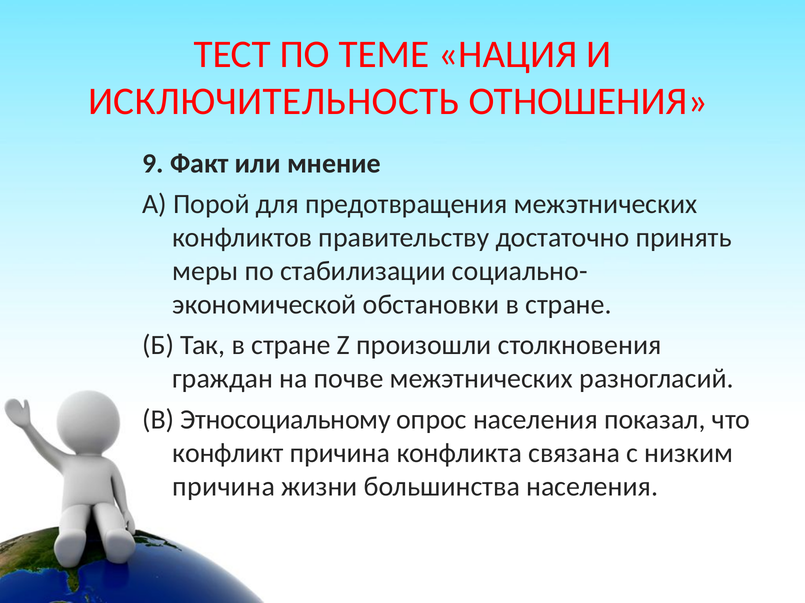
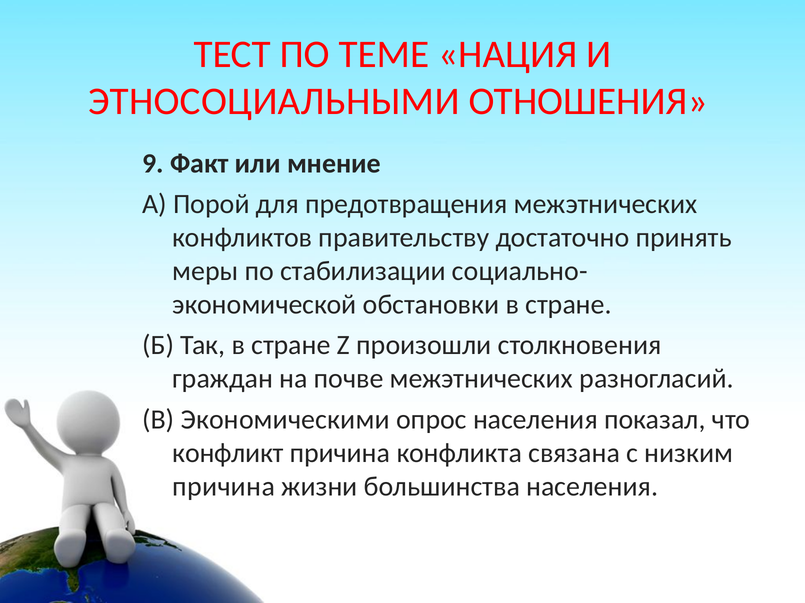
ИСКЛЮЧИТЕЛЬНОСТЬ: ИСКЛЮЧИТЕЛЬНОСТЬ -> ЭТНОСОЦИАЛЬНЫМИ (274, 101)
Этносоциальному: Этносоциальному -> Экономическими (285, 420)
